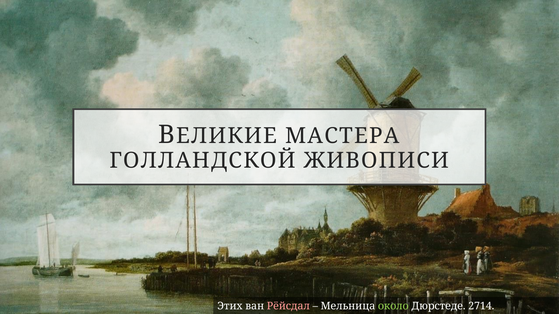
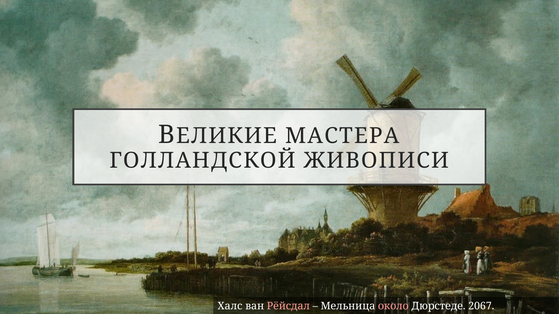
Этих: Этих -> Халс (230, 307)
около colour: light green -> pink (393, 307)
2714: 2714 -> 2067 (481, 307)
